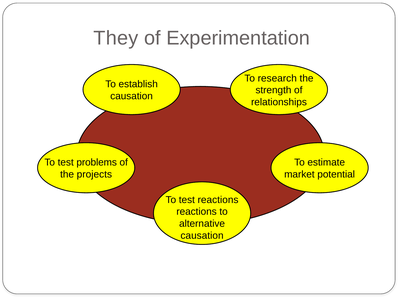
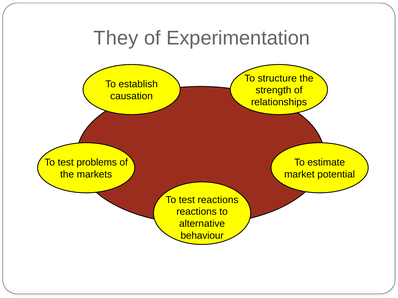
research: research -> structure (277, 78)
projects: projects -> markets (94, 175)
causation: causation -> behaviour (202, 236)
